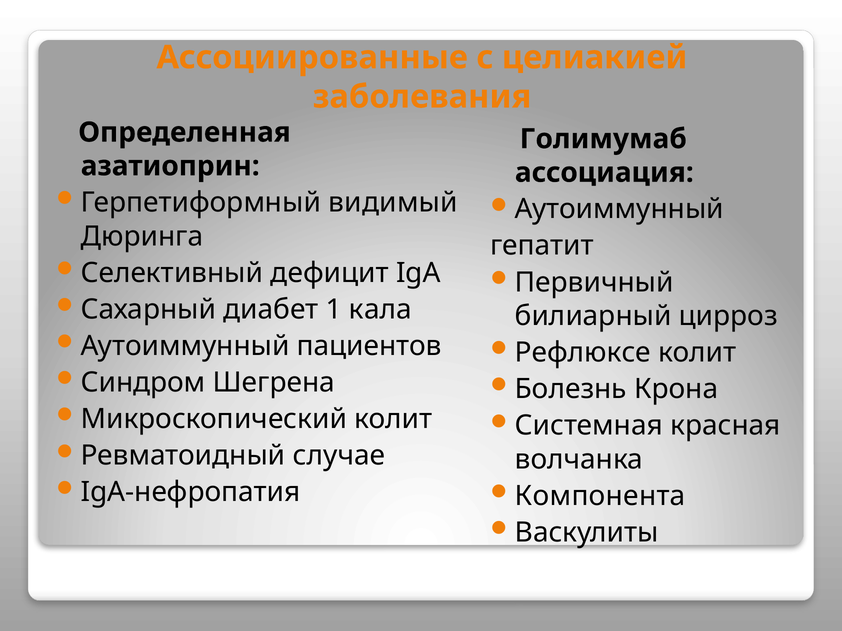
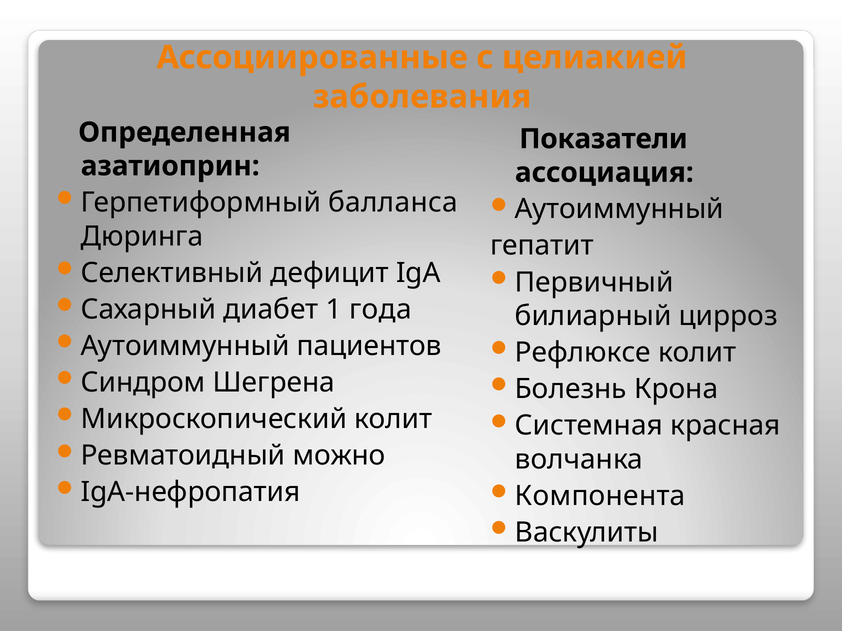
Голимумаб: Голимумаб -> Показатели (603, 139)
видимый: видимый -> балланса (393, 203)
кала: кала -> года (380, 310)
случае: случае -> можно (339, 456)
